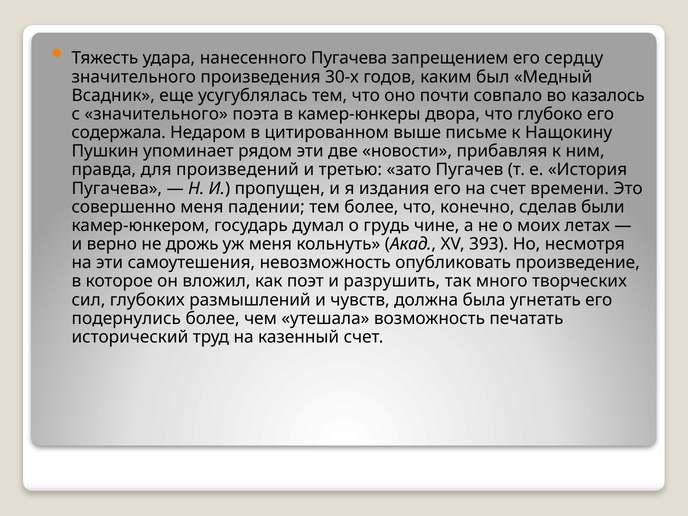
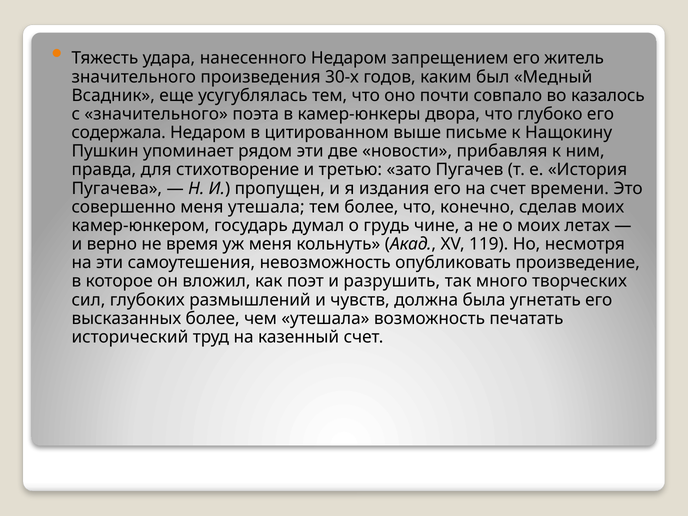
нанесенного Пугачева: Пугачева -> Недаром (349, 58)
сердцу: сердцу -> житель (574, 58)
произведений: произведений -> стихотворение (238, 170)
меня падении: падении -> утешала (266, 207)
сделав были: были -> моих (603, 207)
дрожь: дрожь -> время (192, 244)
393: 393 -> 119 (489, 244)
подернулись: подернулись -> высказанных (126, 318)
